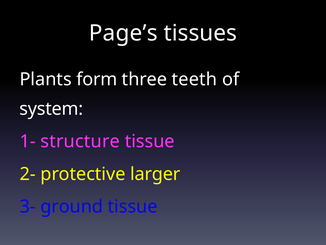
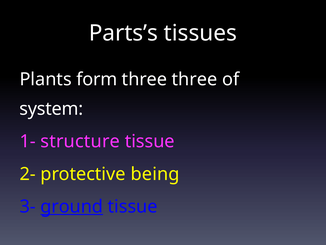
Page’s: Page’s -> Parts’s (123, 33)
three teeth: teeth -> three (195, 79)
larger: larger -> being (155, 174)
ground underline: none -> present (72, 206)
